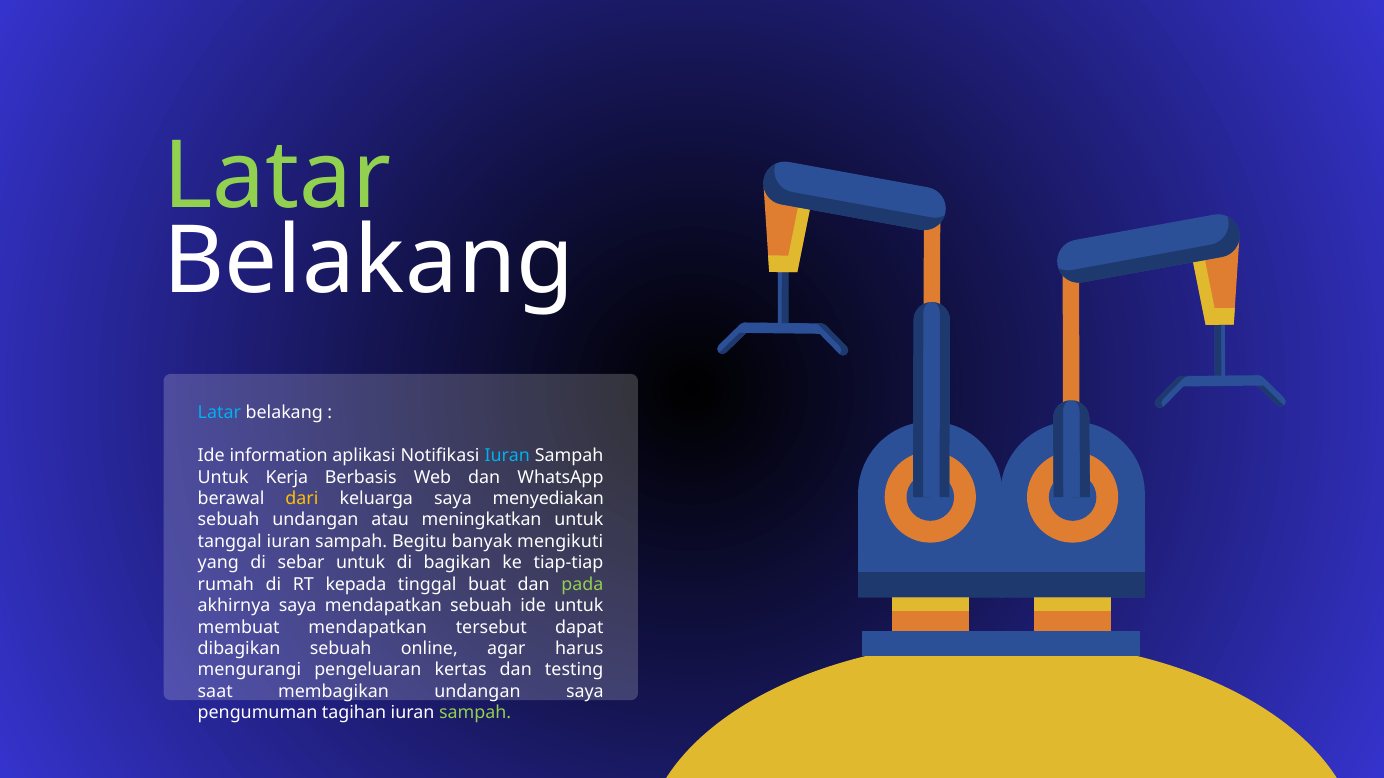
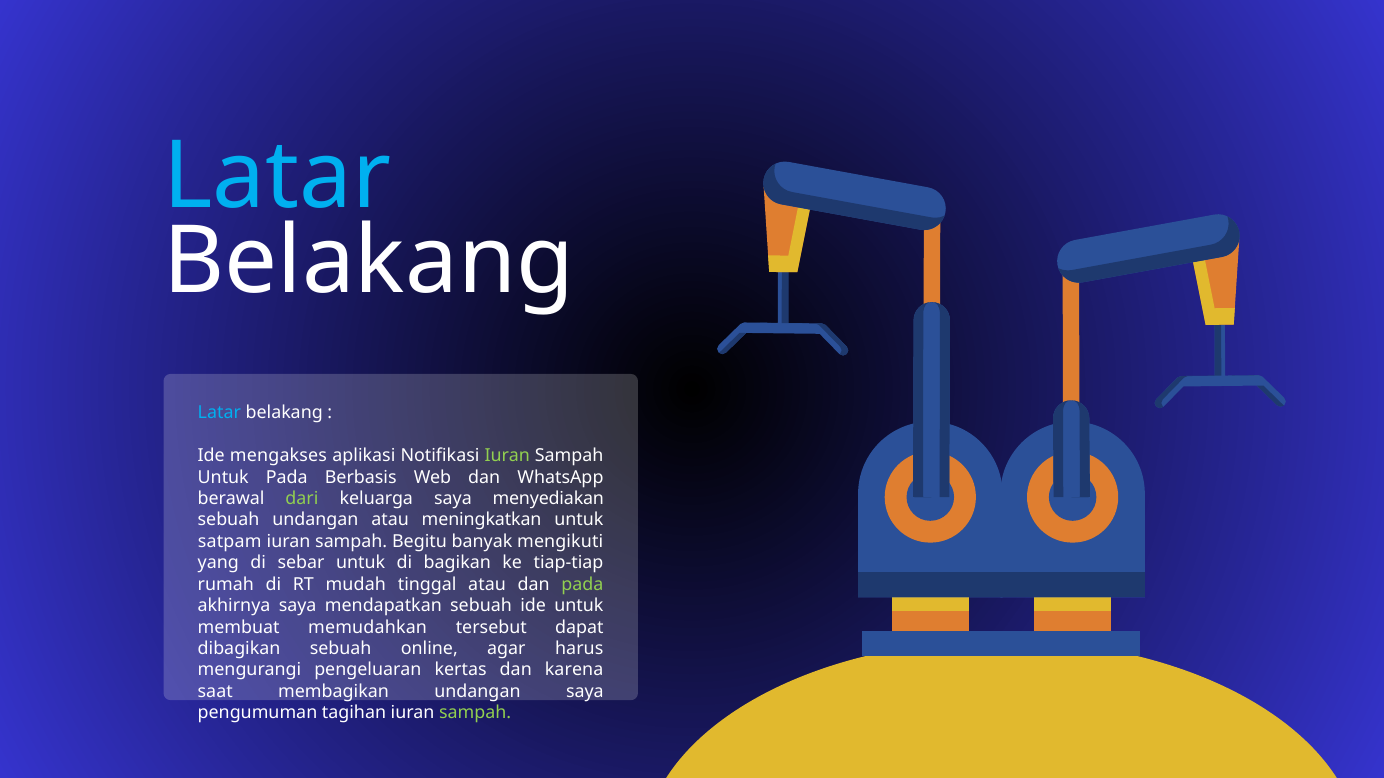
Latar colour: light green -> light blue (277, 177)
information: information -> mengakses (278, 456)
Iuran colour: light blue -> light green (507, 456)
Untuk Kerja: Kerja -> Pada (287, 477)
dari colour: yellow -> light green (302, 499)
tanggal: tanggal -> satpam (230, 542)
kepada: kepada -> mudah (356, 585)
tinggal buat: buat -> atau (487, 585)
membuat mendapatkan: mendapatkan -> memudahkan (368, 628)
testing: testing -> karena (574, 670)
